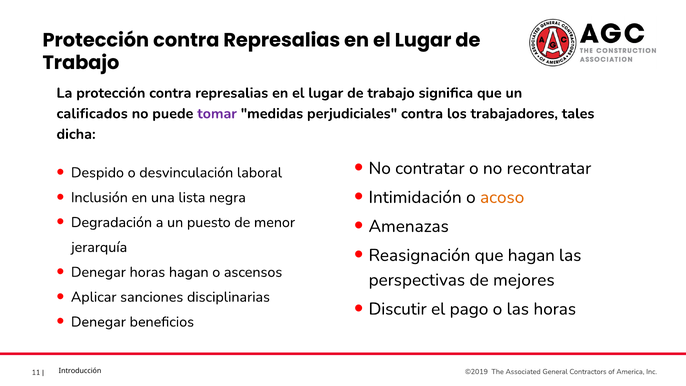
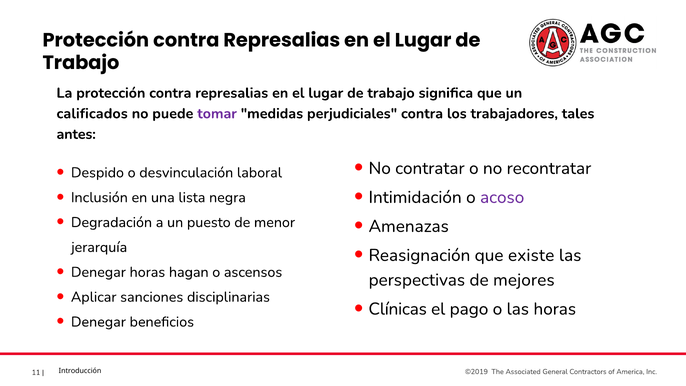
dicha: dicha -> antes (76, 134)
acoso colour: orange -> purple (502, 197)
que hagan: hagan -> existe (531, 255)
Discutir: Discutir -> Clínicas (398, 309)
